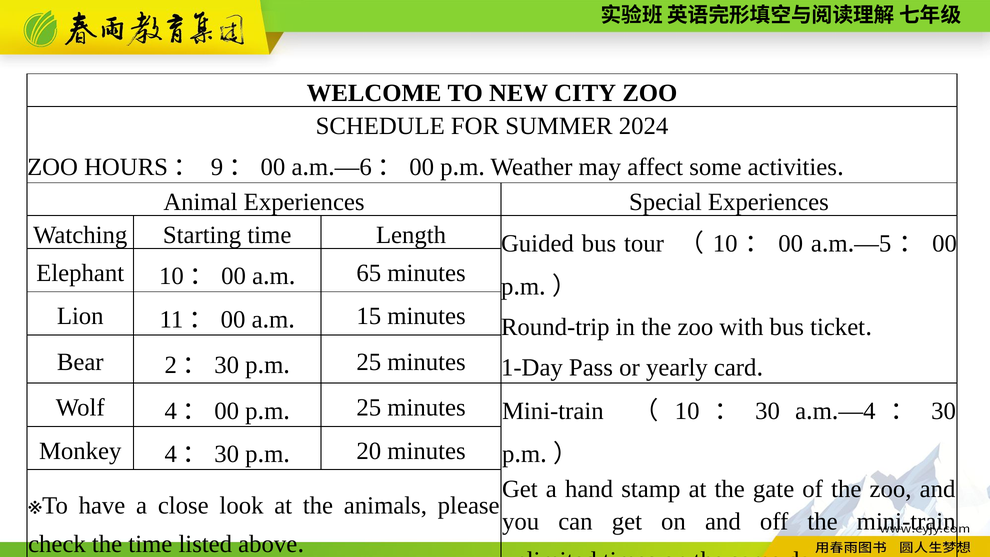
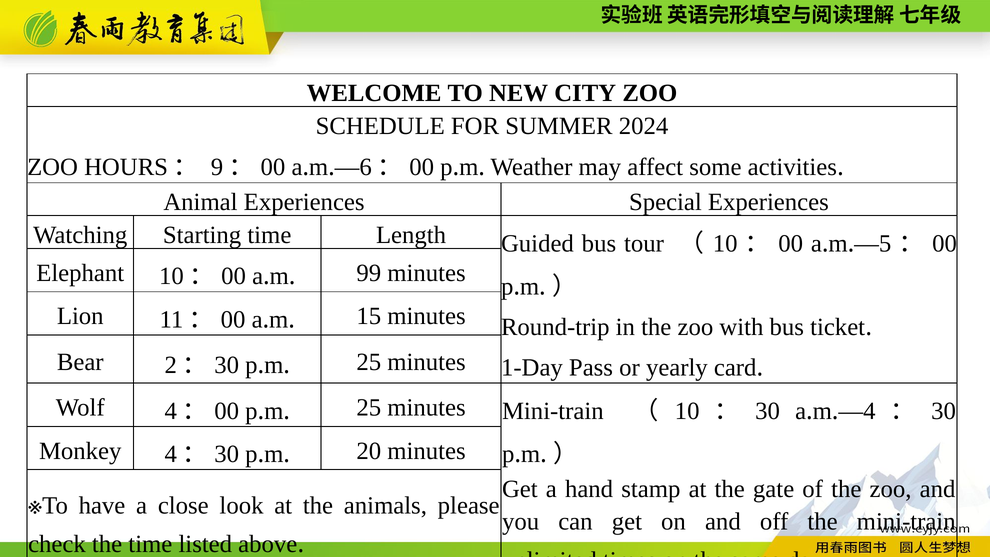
65: 65 -> 99 (369, 273)
